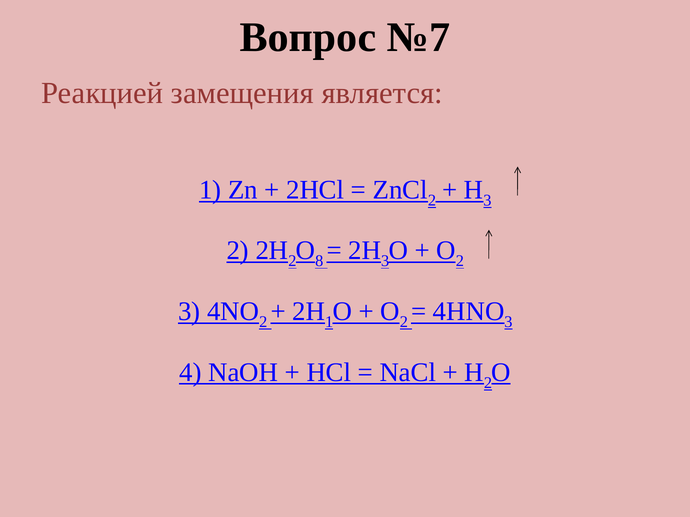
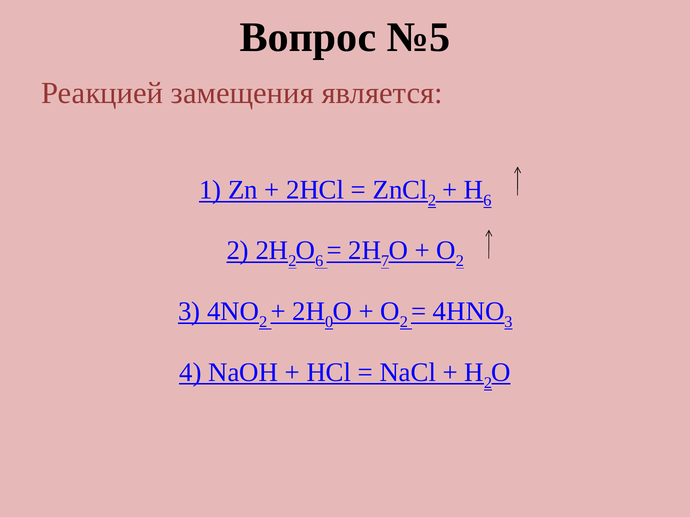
№7: №7 -> №5 (418, 37)
3: 3 -> 6 (487, 200)
8: 8 -> 6 (319, 261)
3: 3 -> 7 (385, 261)
1: 1 -> 0 (329, 322)
